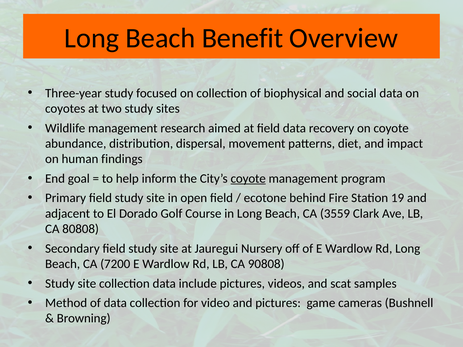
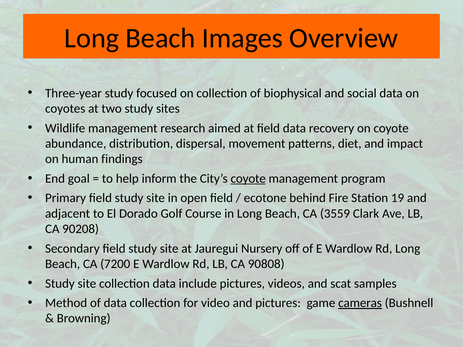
Benefit: Benefit -> Images (242, 38)
80808: 80808 -> 90208 (81, 229)
cameras underline: none -> present (360, 303)
